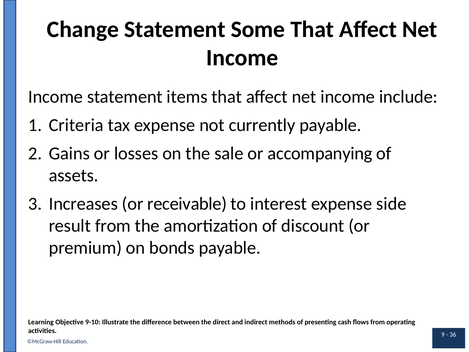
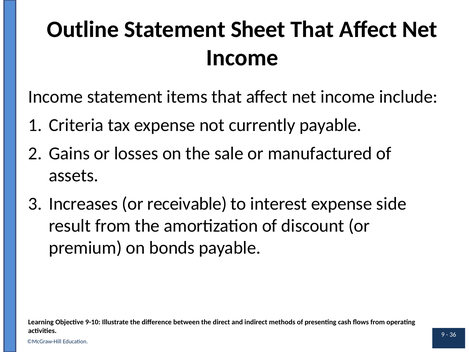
Change: Change -> Outline (83, 29)
Some: Some -> Sheet (258, 29)
accompanying: accompanying -> manufactured (320, 153)
